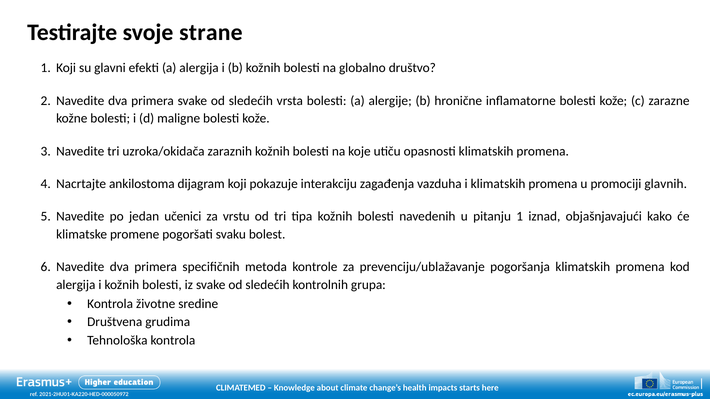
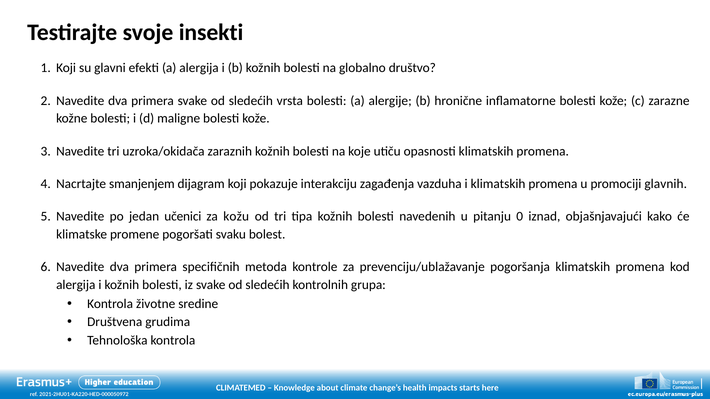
strane: strane -> insekti (211, 32)
ankilostoma: ankilostoma -> smanjenjem (142, 184)
vrstu: vrstu -> kožu (236, 217)
pitanju 1: 1 -> 0 (520, 217)
